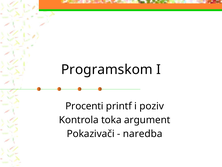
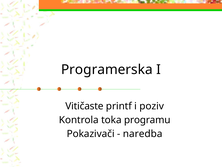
Programskom: Programskom -> Programerska (107, 69)
Procenti: Procenti -> Vitičaste (84, 106)
argument: argument -> programu (147, 120)
